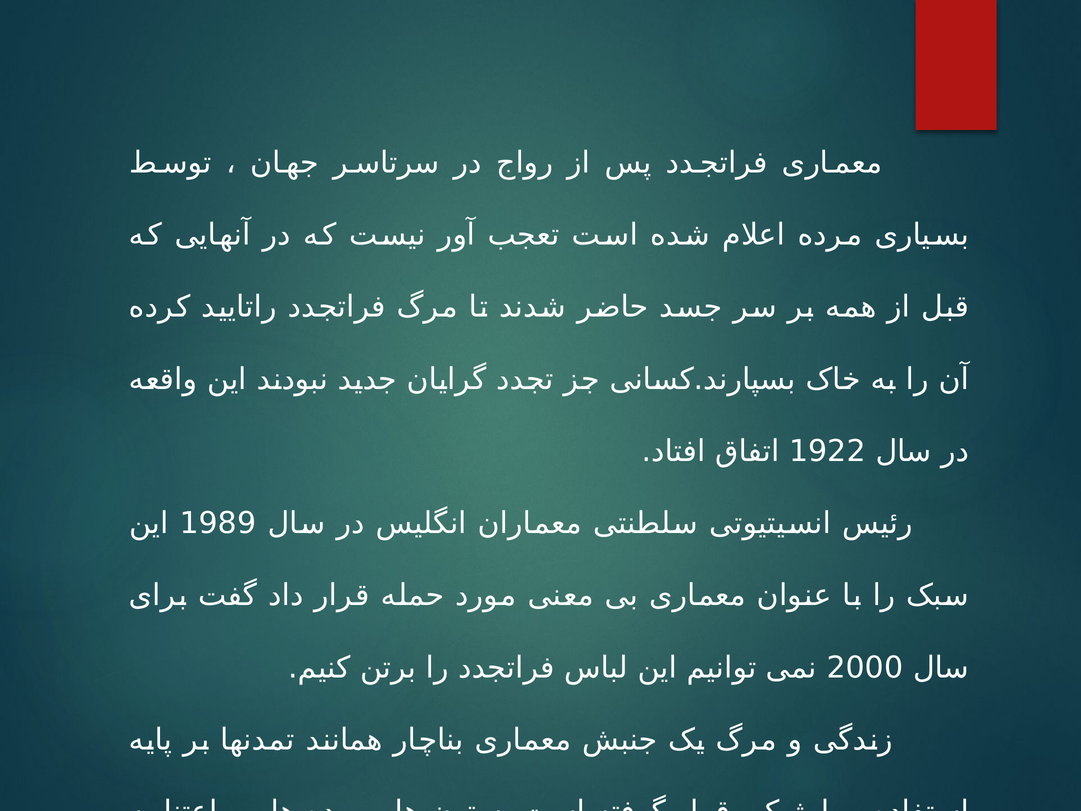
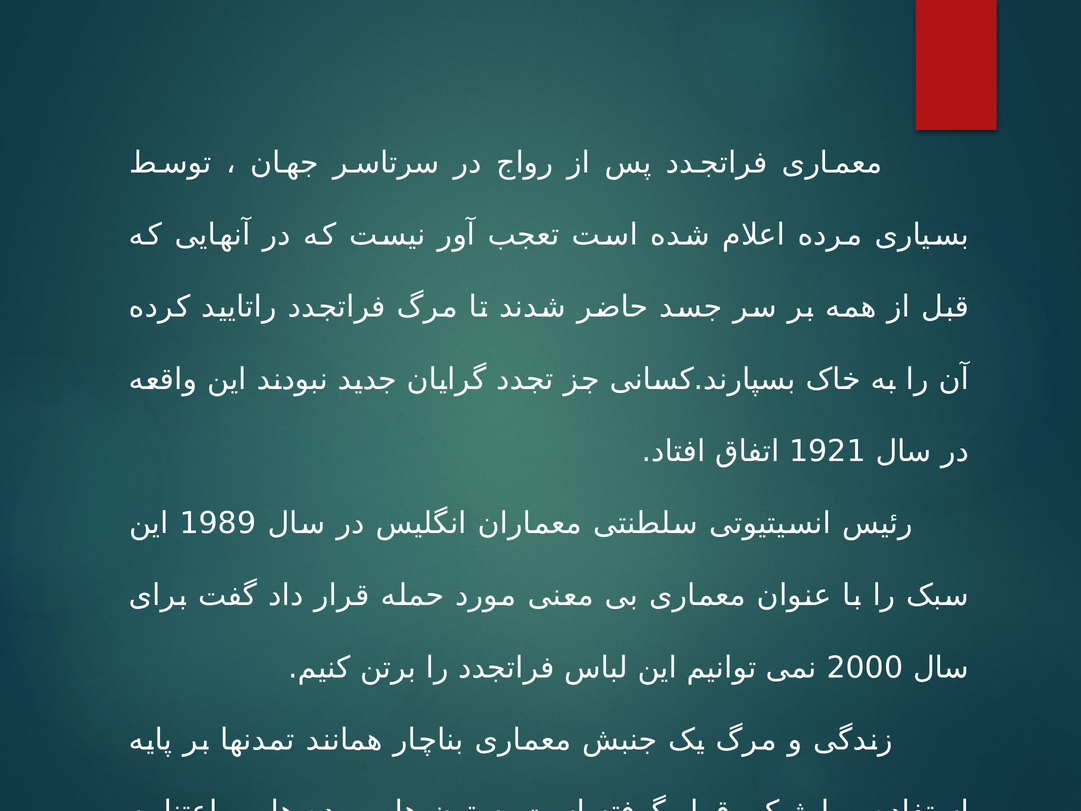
1922: 1922 -> 1921 (827, 451)
